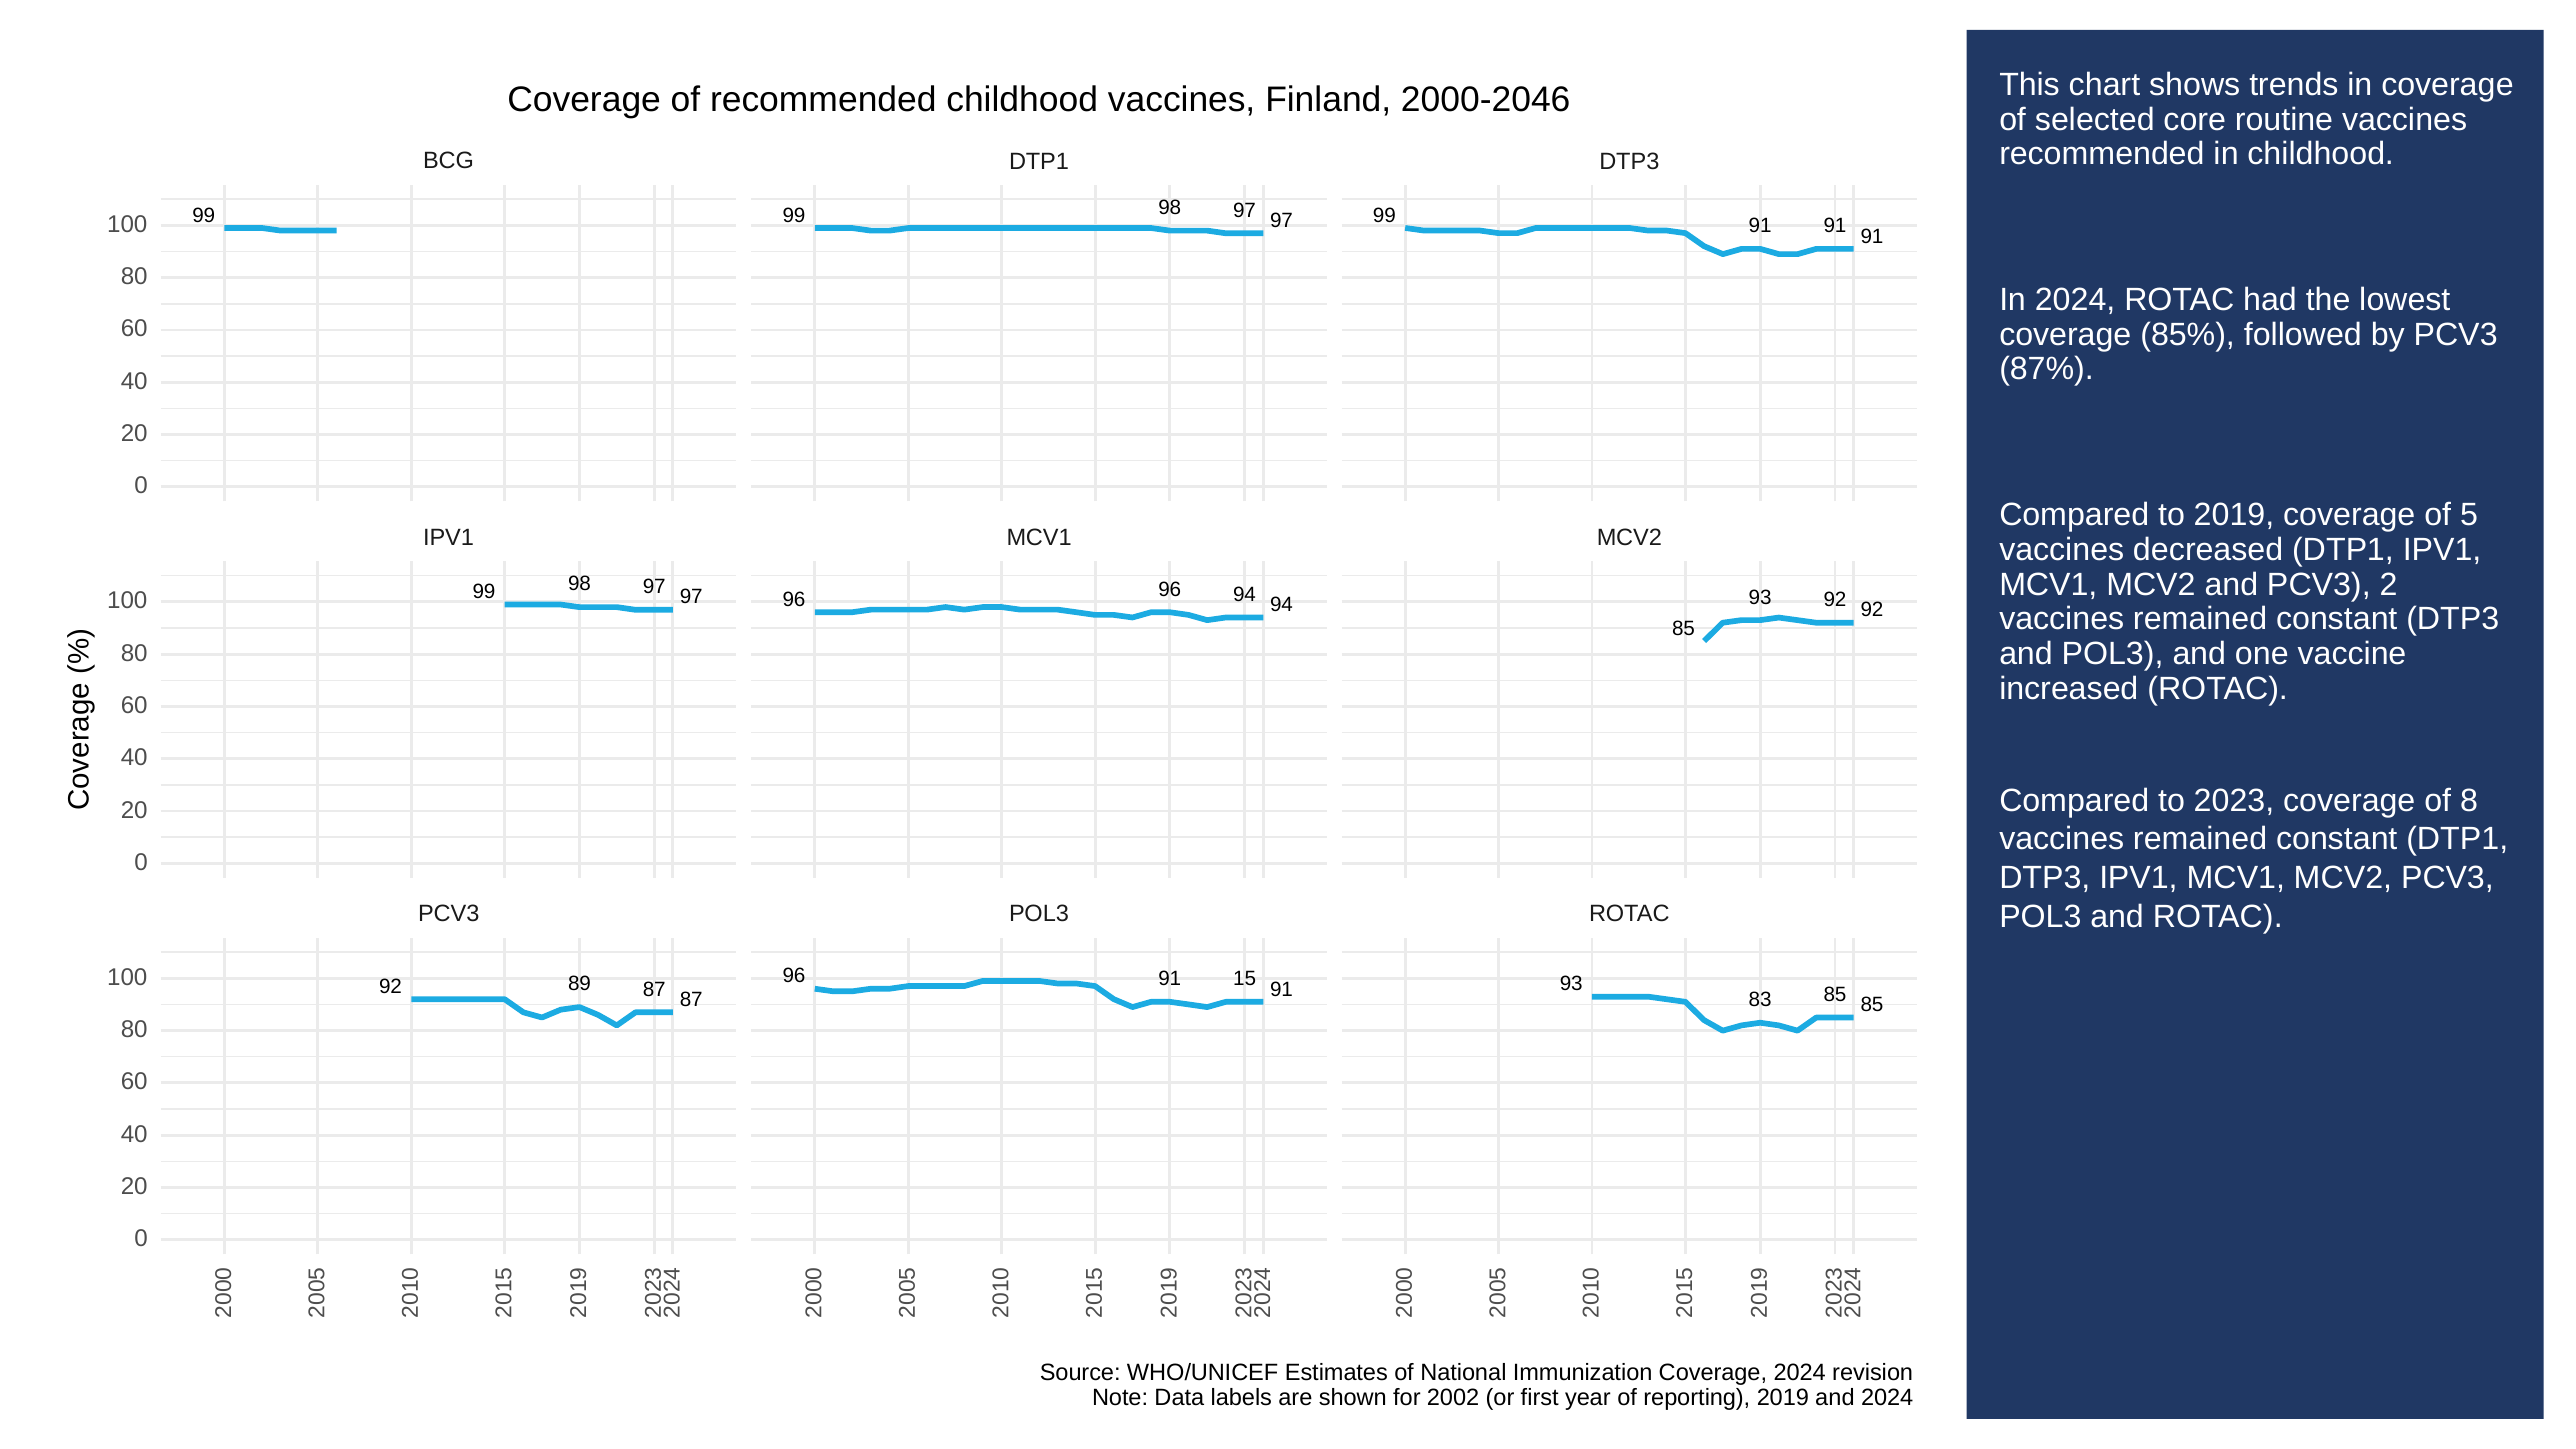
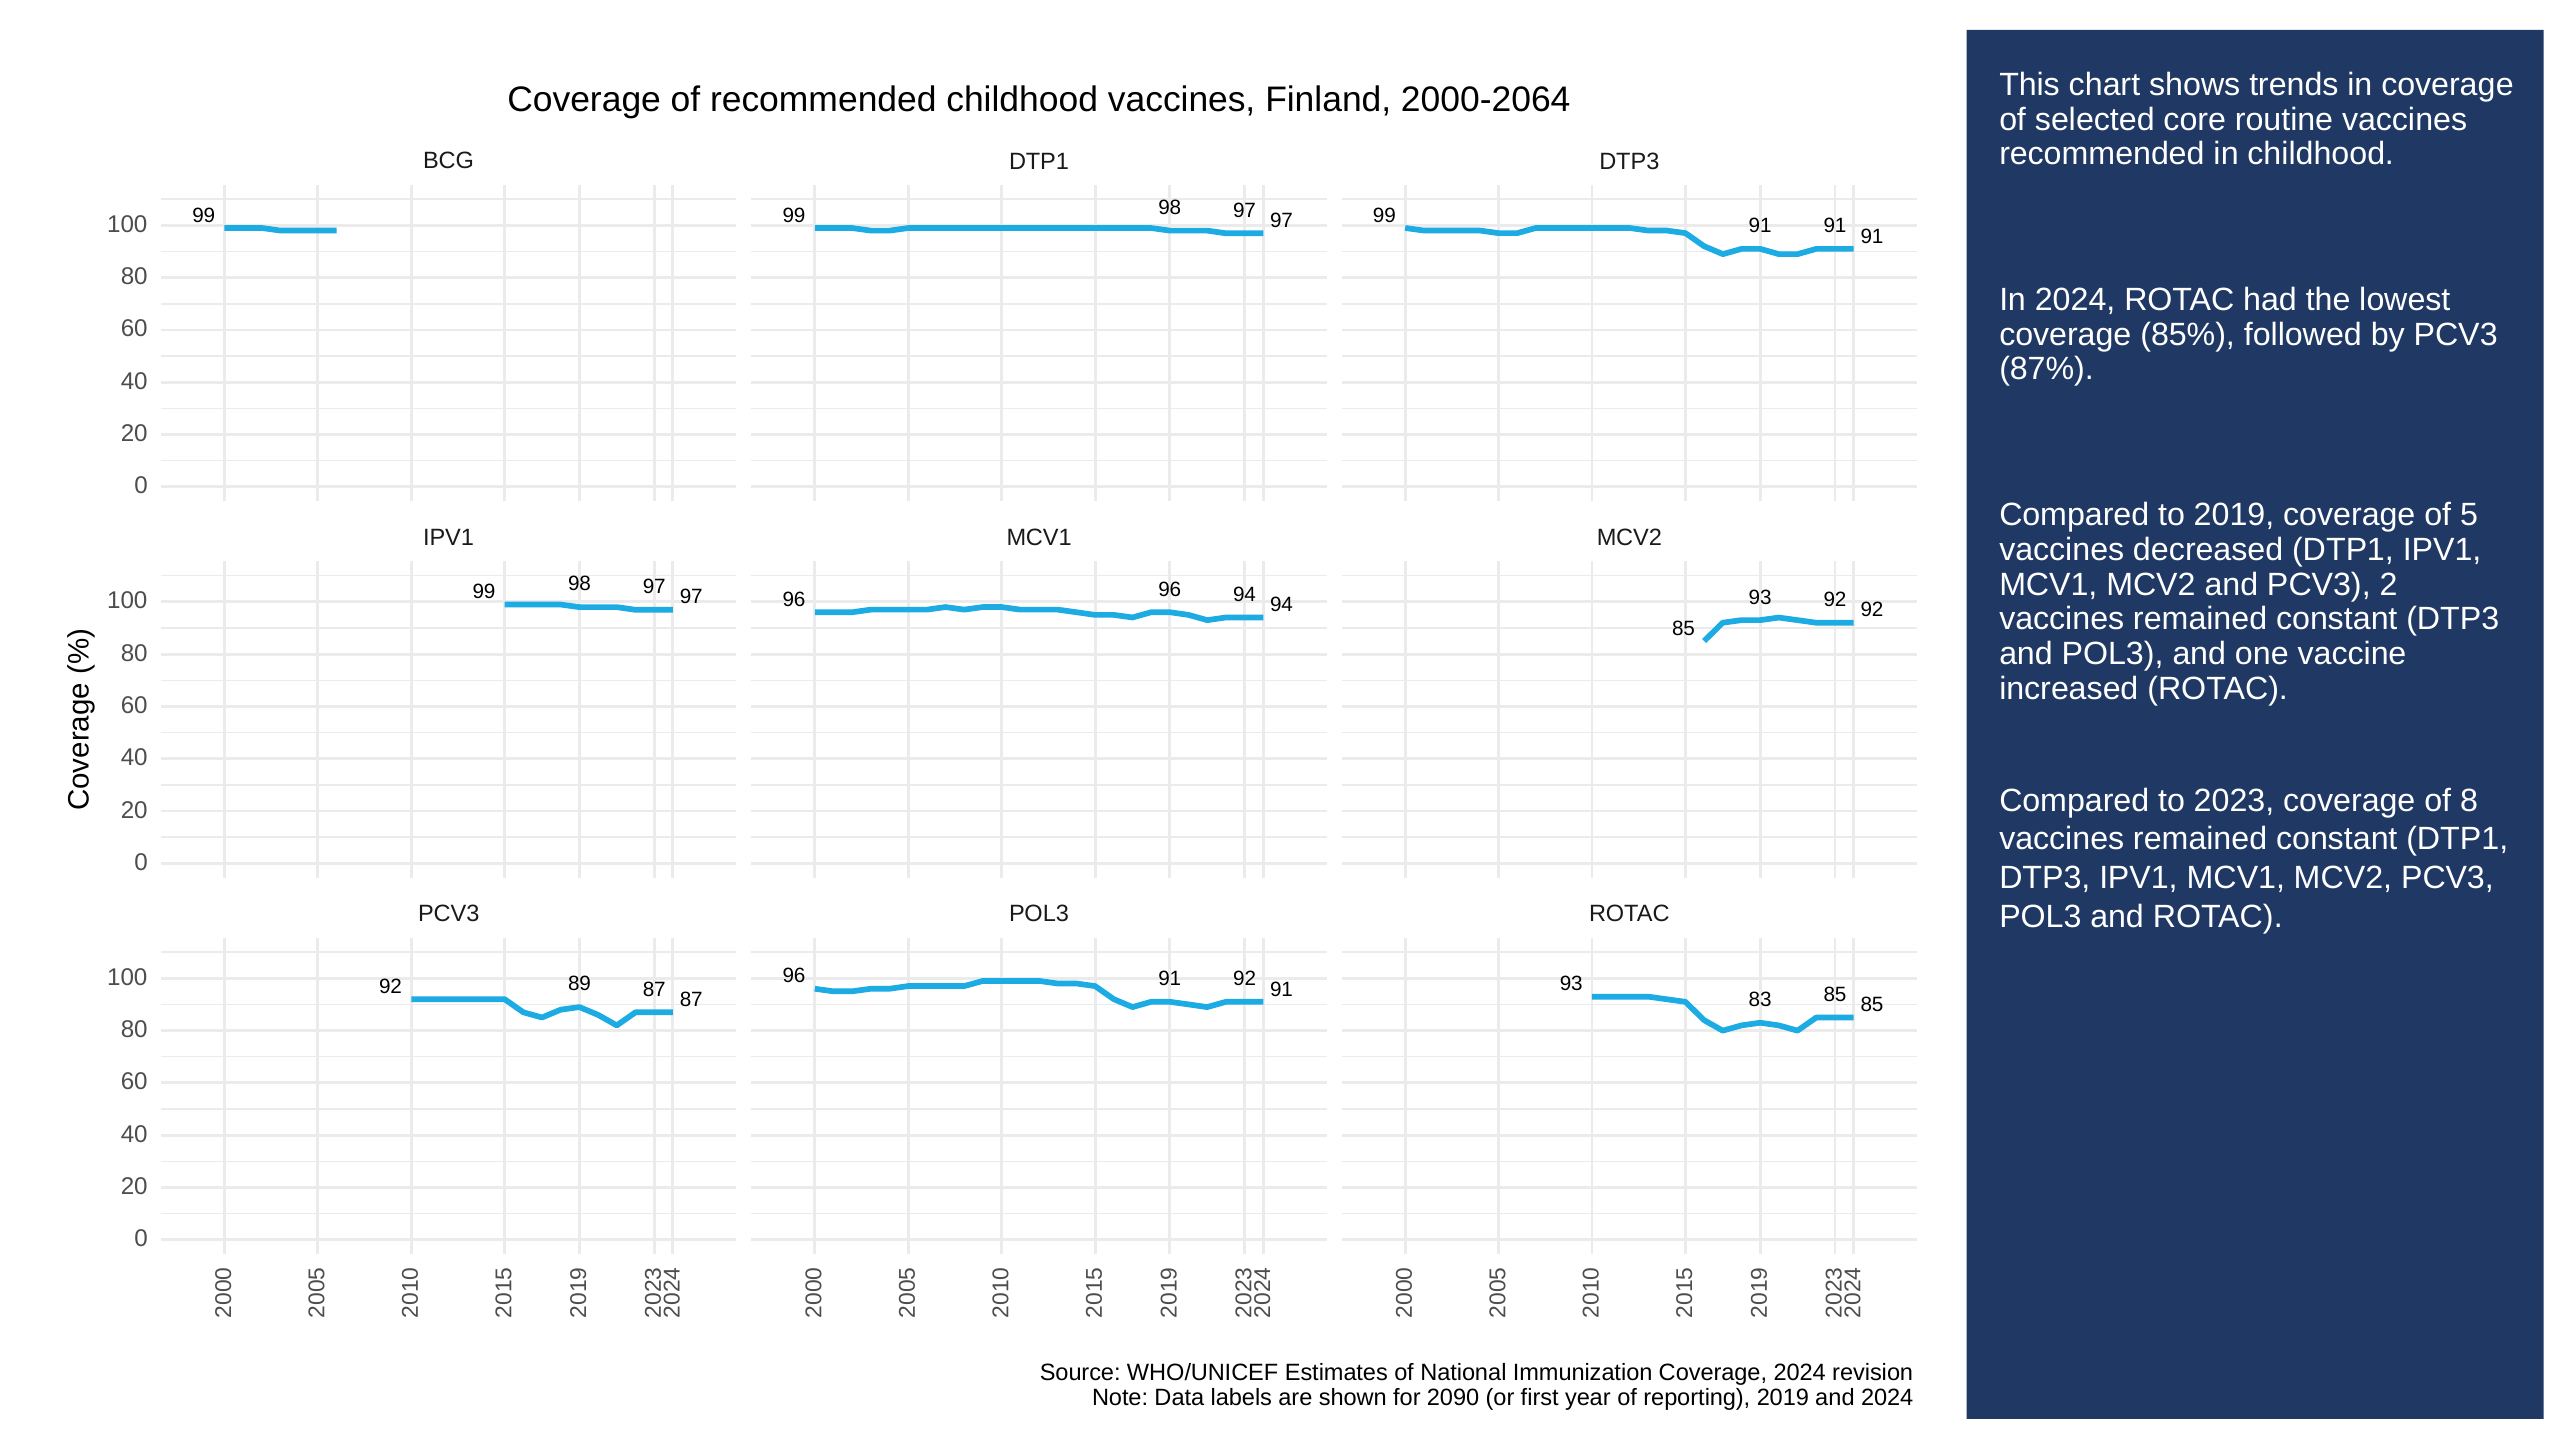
2000-2046: 2000-2046 -> 2000-2064 (1486, 100)
91 15: 15 -> 92 (1245, 979)
2002: 2002 -> 2090 (1453, 1398)
